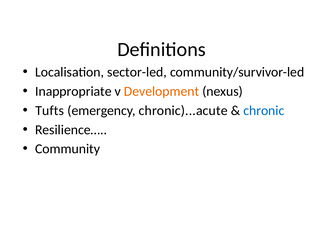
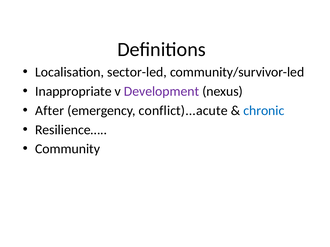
Development colour: orange -> purple (162, 91)
Tufts: Tufts -> After (50, 111)
chronic)...acute: chronic)...acute -> conflict)...acute (183, 111)
